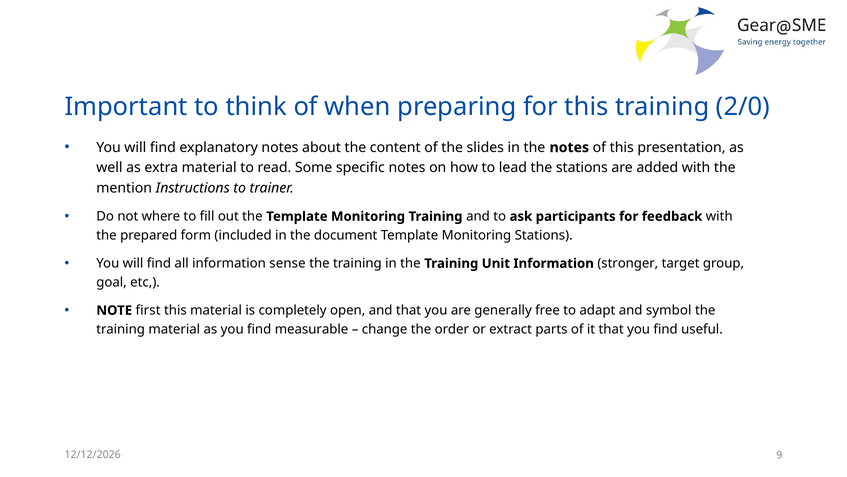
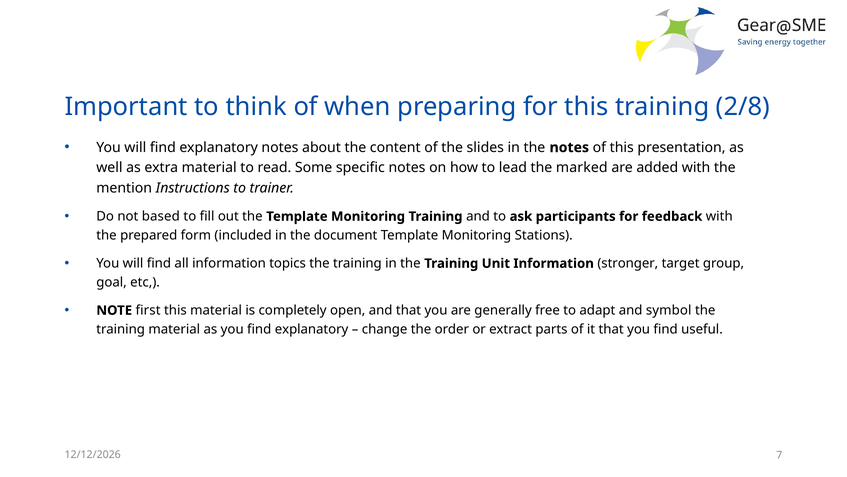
2/0: 2/0 -> 2/8 (743, 107)
the stations: stations -> marked (582, 168)
where: where -> based (161, 216)
sense: sense -> topics (288, 263)
you find measurable: measurable -> explanatory (312, 329)
9: 9 -> 7 (779, 455)
